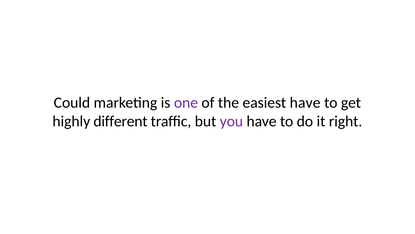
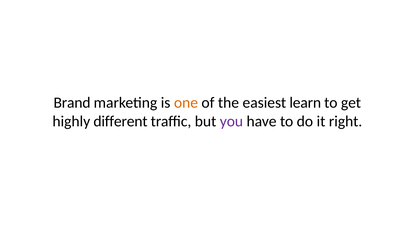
Could: Could -> Brand (72, 103)
one colour: purple -> orange (186, 103)
easiest have: have -> learn (305, 103)
